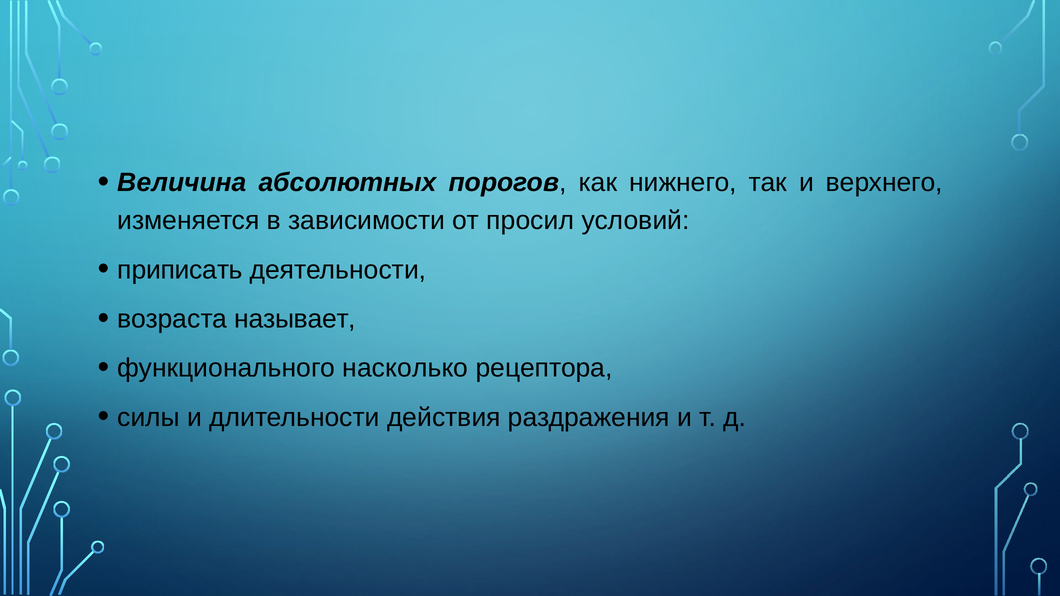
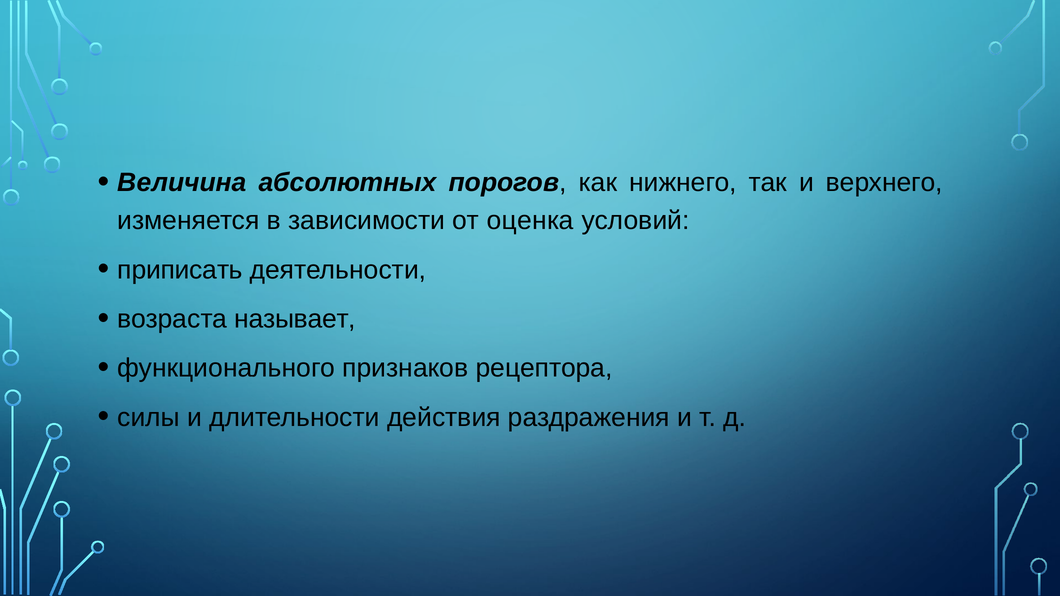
просил: просил -> оценка (530, 221)
насколько: насколько -> признаков (405, 368)
